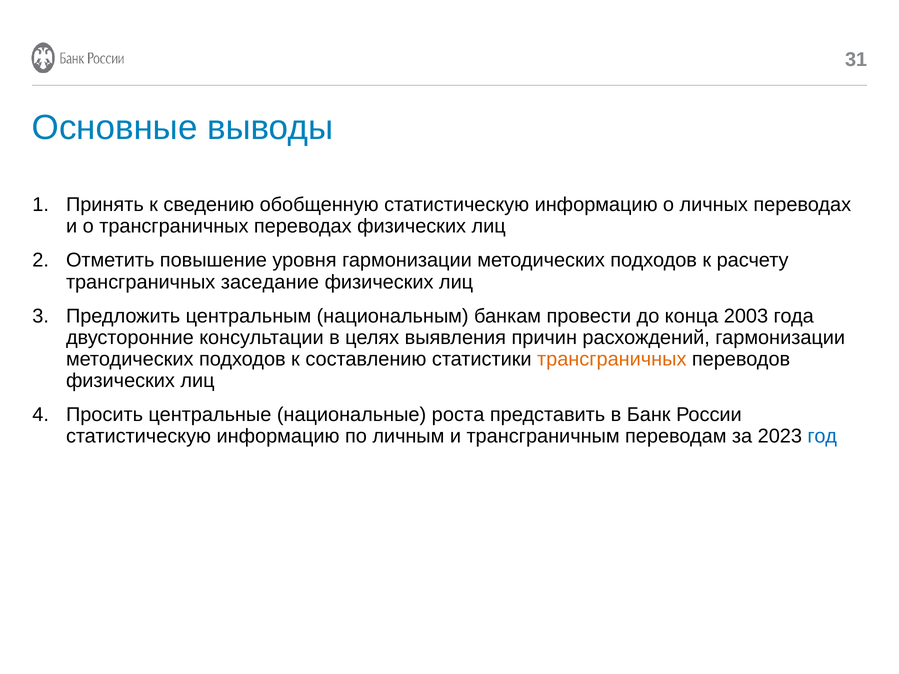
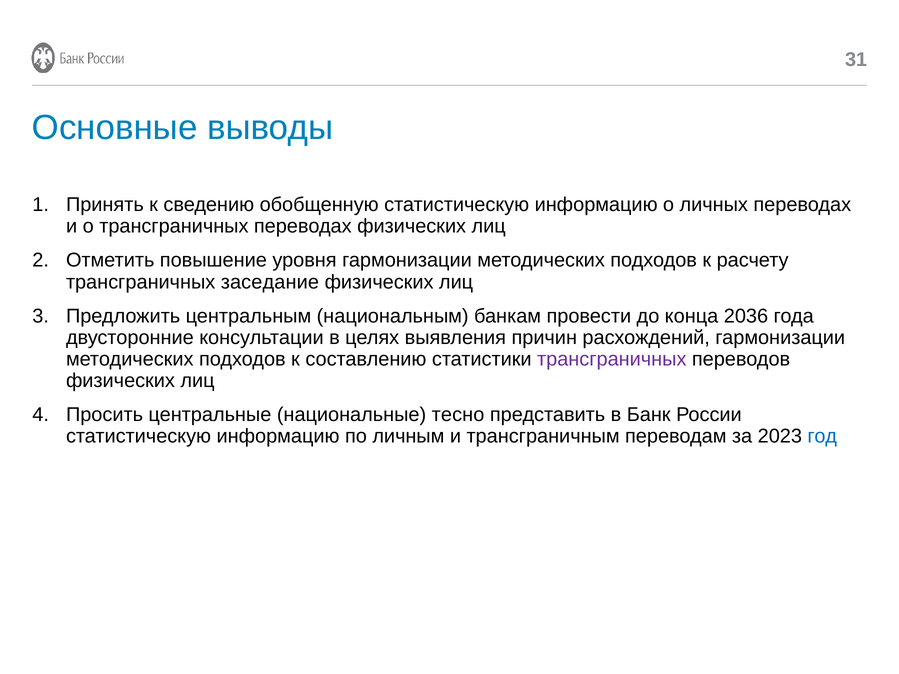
2003: 2003 -> 2036 (746, 316)
трансграничных colour: orange -> purple (612, 359)
роста: роста -> тесно (458, 415)
